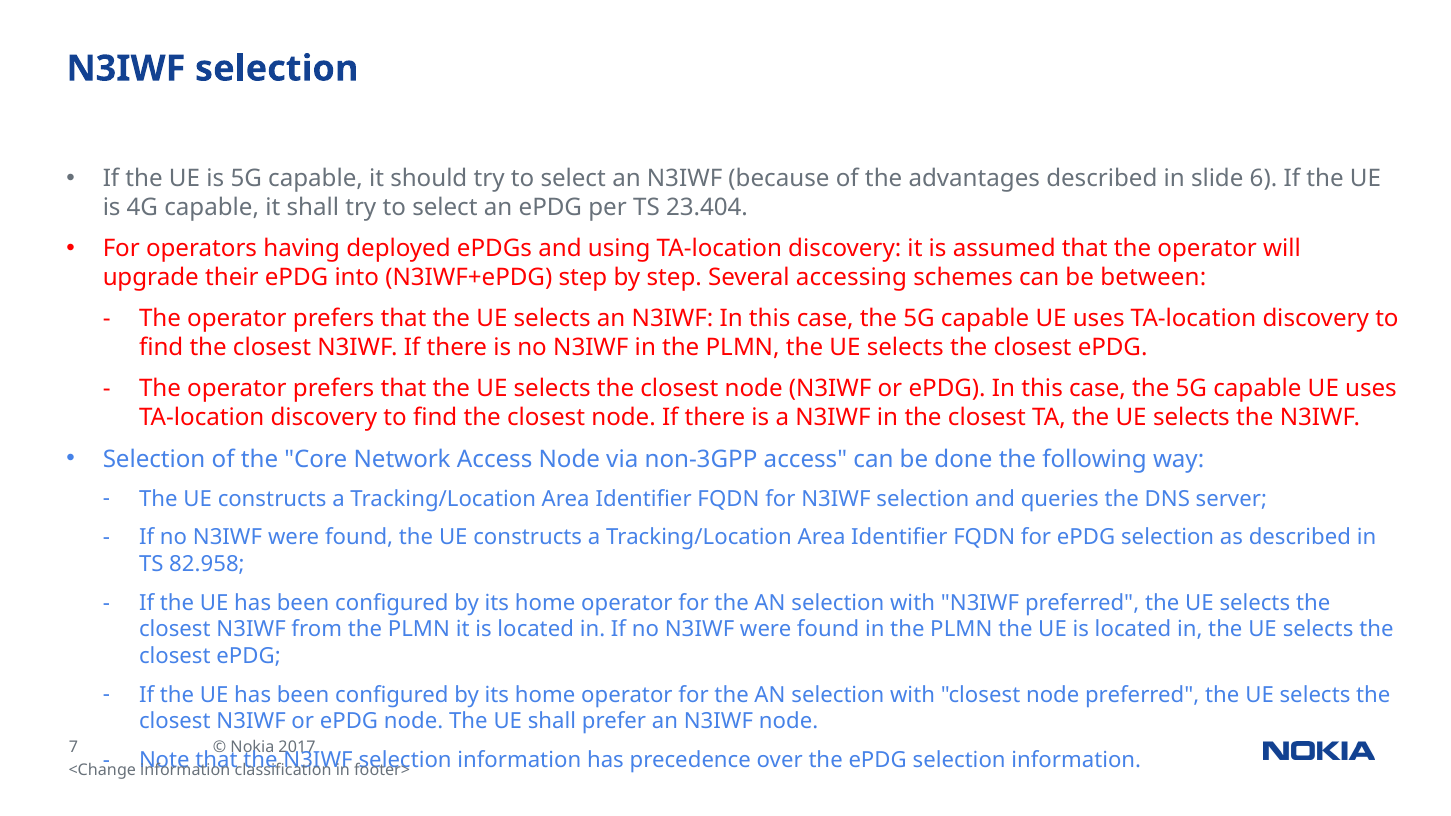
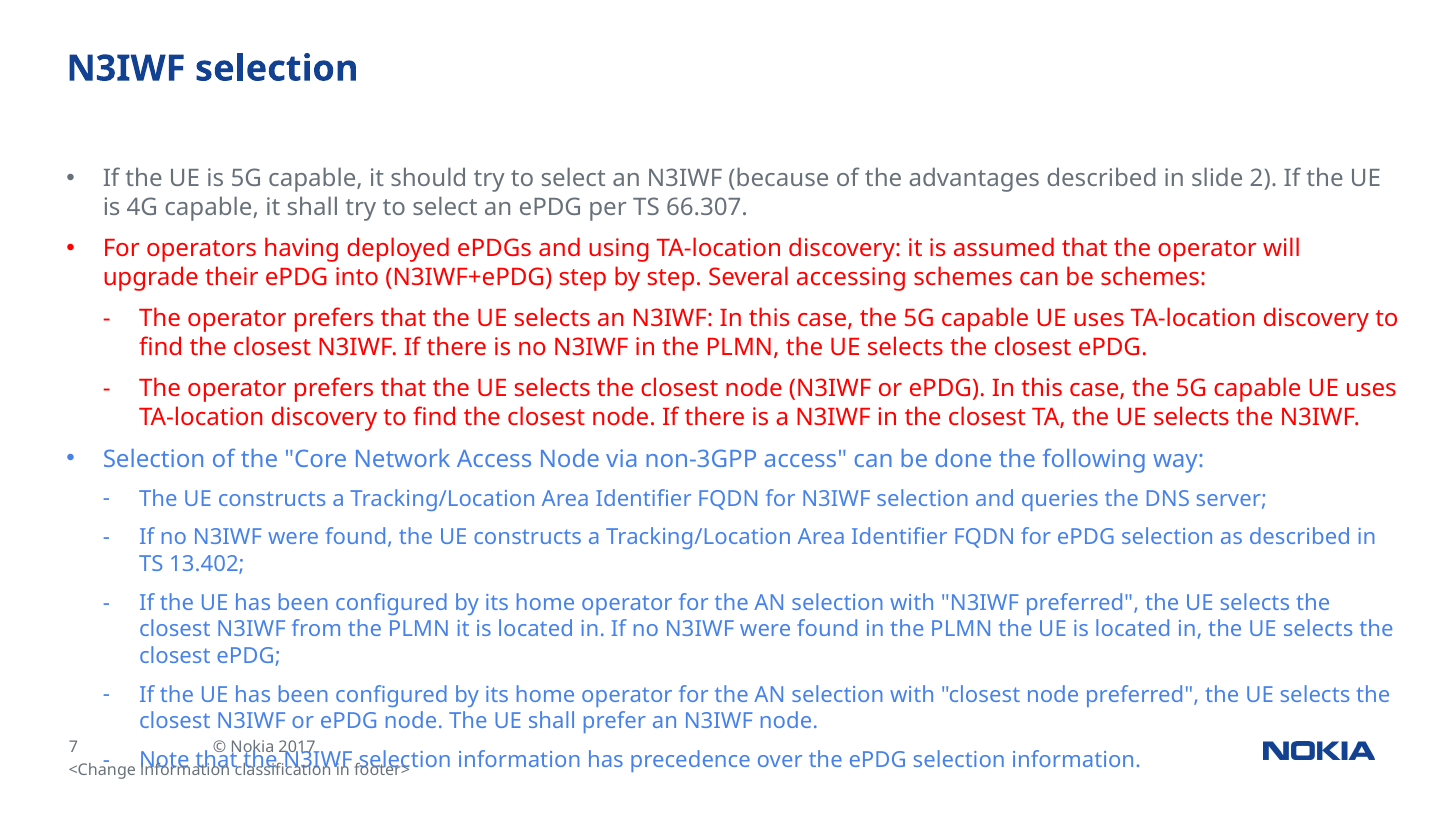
6: 6 -> 2 (1264, 179)
23.404: 23.404 -> 66.307 (707, 208)
be between: between -> schemes (1153, 278)
82.958: 82.958 -> 13.402 (207, 564)
